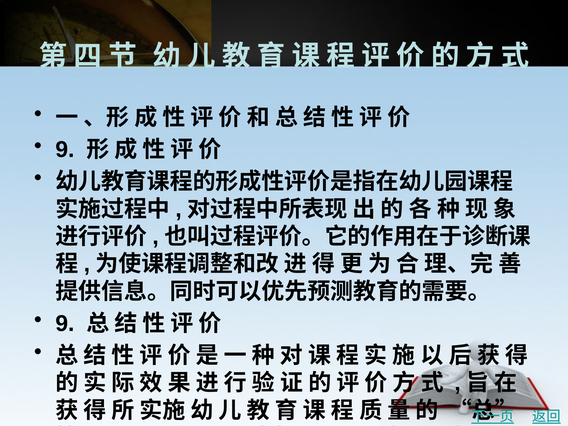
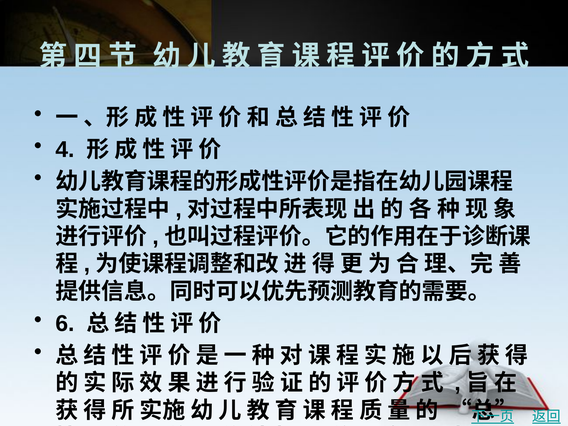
9: 9 -> 4 (65, 150)
9: 9 -> 6 (65, 324)
